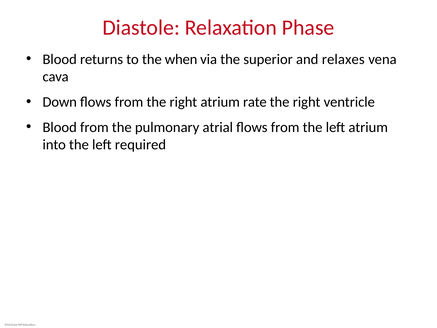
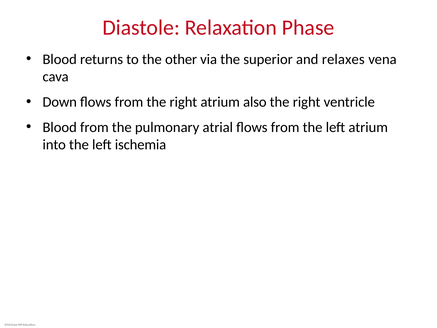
when: when -> other (181, 59)
rate: rate -> also (255, 102)
required: required -> ischemia (141, 145)
